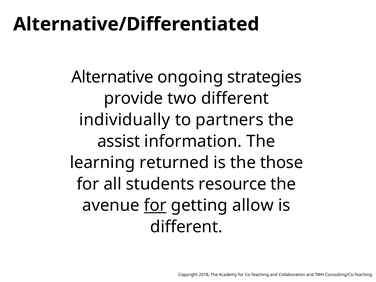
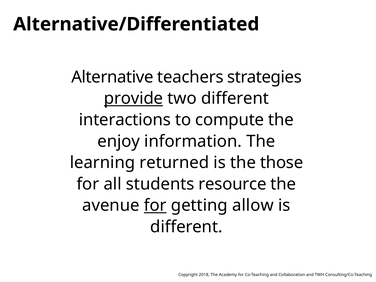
ongoing: ongoing -> teachers (190, 77)
provide underline: none -> present (134, 98)
individually: individually -> interactions (125, 120)
partners: partners -> compute (230, 120)
assist: assist -> enjoy (119, 141)
